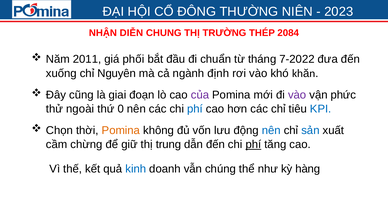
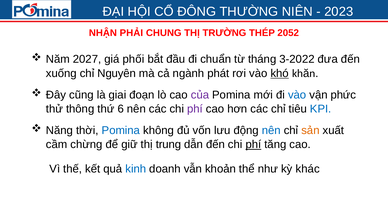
DIỄN: DIỄN -> PHẢI (131, 33)
2084: 2084 -> 2052 (288, 33)
2011: 2011 -> 2027 (87, 59)
7-2022: 7-2022 -> 3-2022 (297, 59)
định: định -> phát (218, 73)
khó underline: none -> present (280, 73)
vào colour: purple -> blue (297, 95)
ngoài: ngoài -> thông (80, 109)
0: 0 -> 6 (121, 109)
phí colour: blue -> purple (195, 109)
Chọn: Chọn -> Năng (59, 130)
Pomina colour: orange -> blue (121, 130)
sản colour: blue -> orange (310, 130)
chúng: chúng -> khoản (220, 169)
hàng: hàng -> khác (308, 169)
